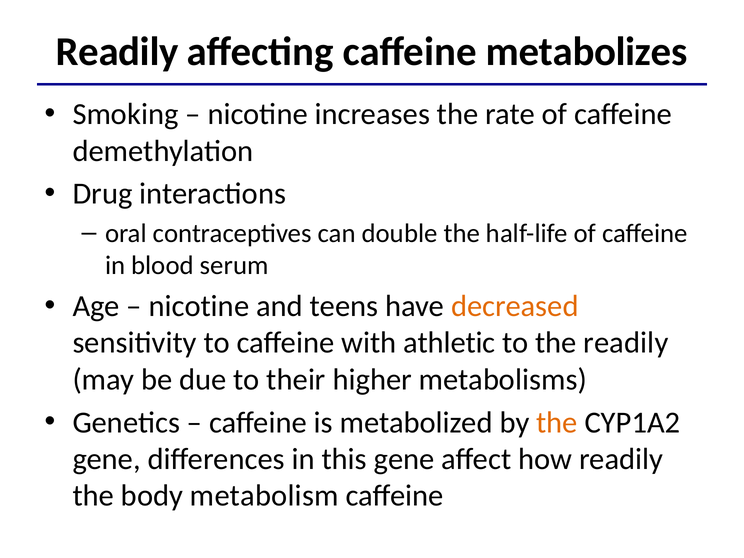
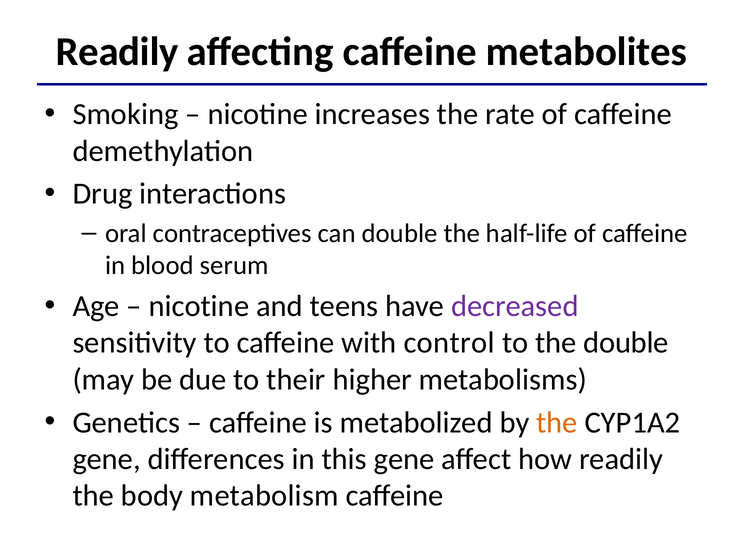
metabolizes: metabolizes -> metabolites (587, 52)
decreased colour: orange -> purple (515, 306)
athletic: athletic -> control (449, 343)
the readily: readily -> double (626, 343)
